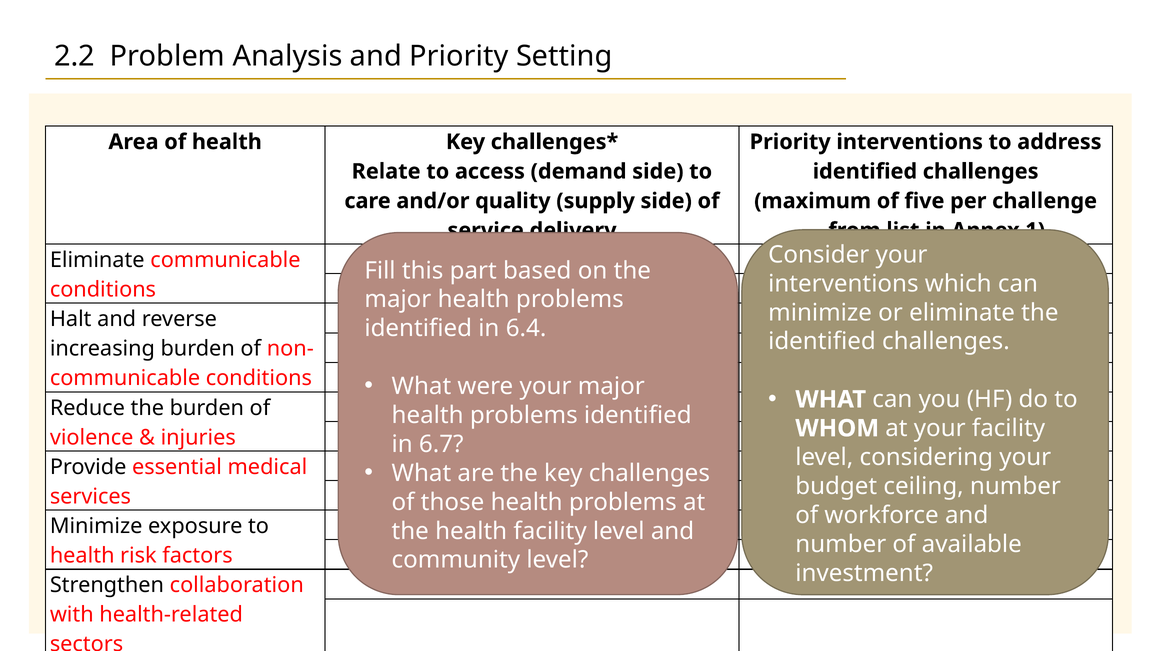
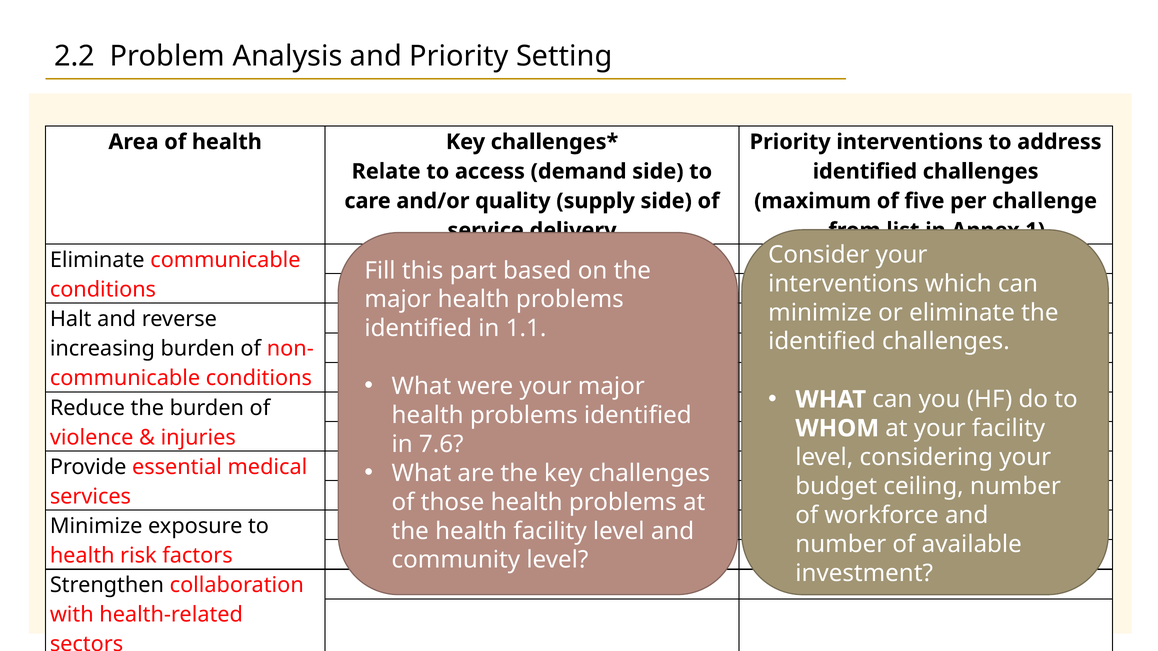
6.4: 6.4 -> 1.1 (526, 329)
6.7: 6.7 -> 7.6 (441, 444)
